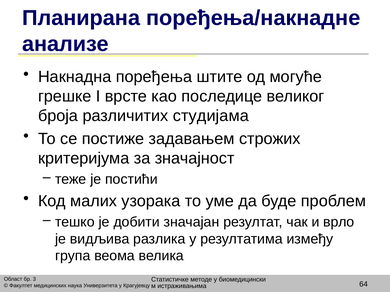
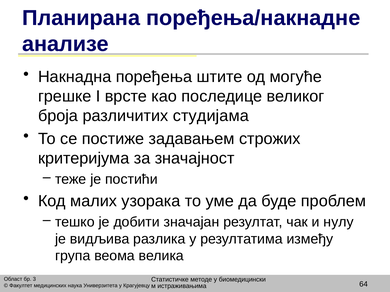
врло: врло -> нулу (339, 222)
